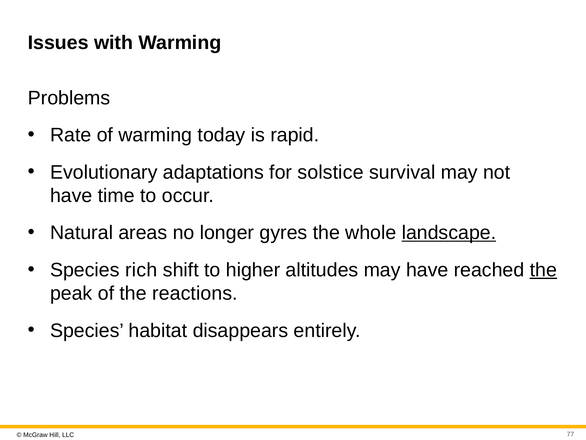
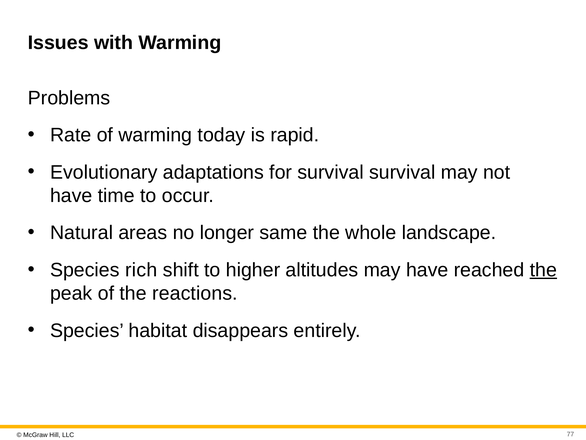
for solstice: solstice -> survival (331, 172)
gyres: gyres -> same (283, 233)
landscape underline: present -> none (449, 233)
